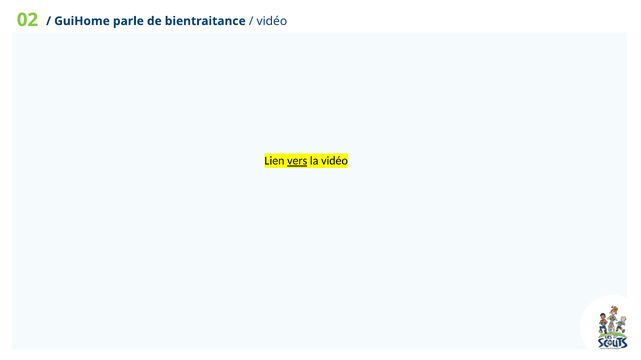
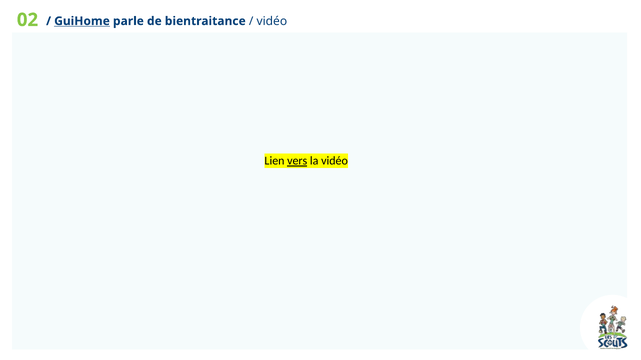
GuiHome underline: none -> present (82, 21)
